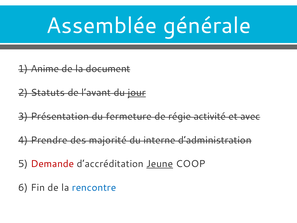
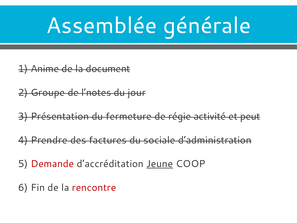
Statuts: Statuts -> Groupe (48, 92)
l’avant: l’avant -> l’notes (96, 92)
jour underline: present -> none (137, 92)
avec: avec -> peut (250, 116)
majorité: majorité -> factures (108, 140)
interne: interne -> sociale (159, 140)
rencontre colour: blue -> red (94, 188)
